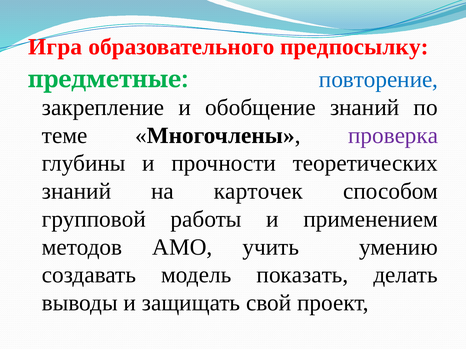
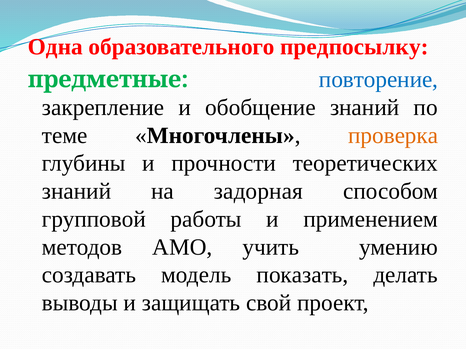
Игра: Игра -> Одна (55, 47)
проверка colour: purple -> orange (393, 136)
карточек: карточек -> задорная (258, 191)
